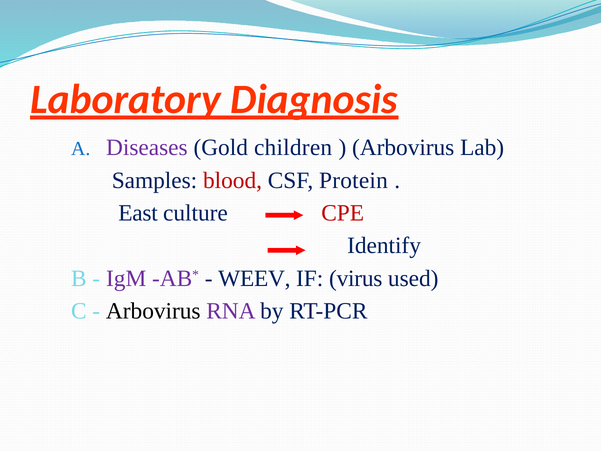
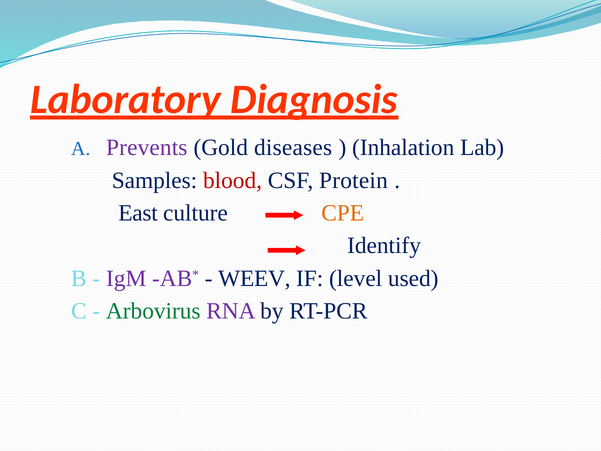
Diseases: Diseases -> Prevents (147, 148)
children: children -> diseases (293, 148)
Arbovirus: Arbovirus -> Inhalation (403, 148)
CPE colour: red -> orange (343, 213)
virus: virus -> level (356, 278)
Arbovirus colour: black -> green (153, 311)
